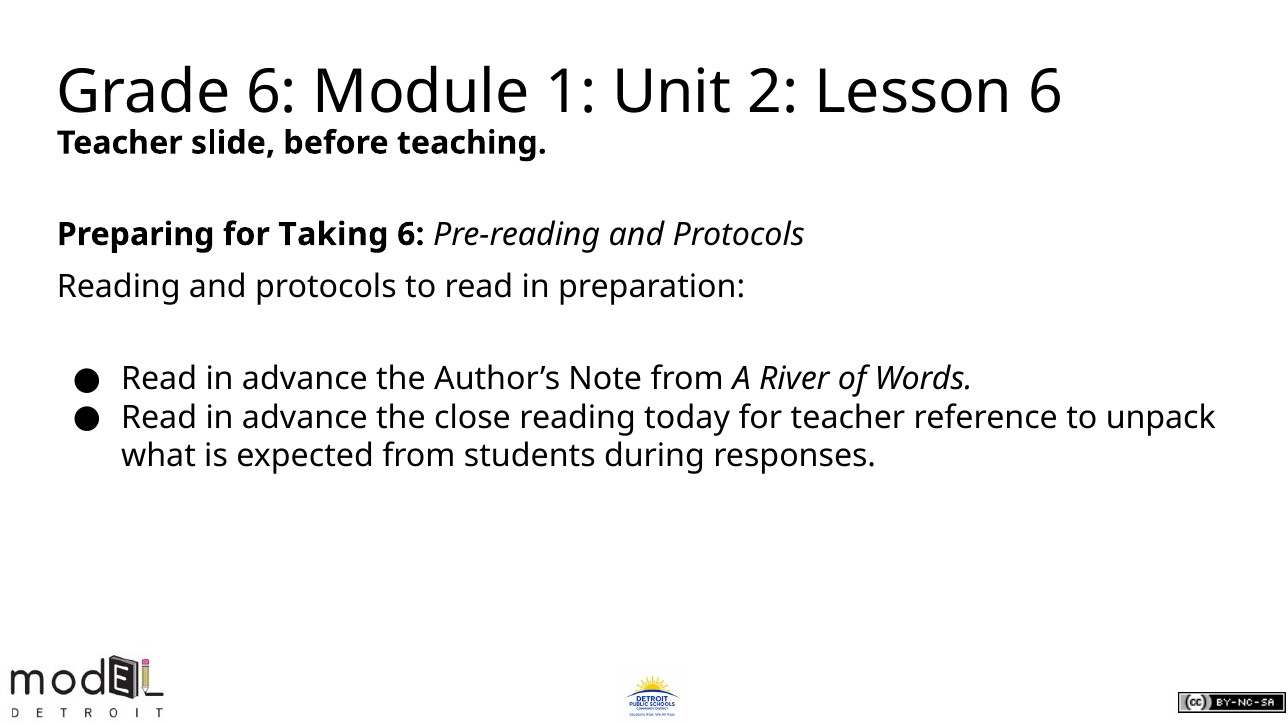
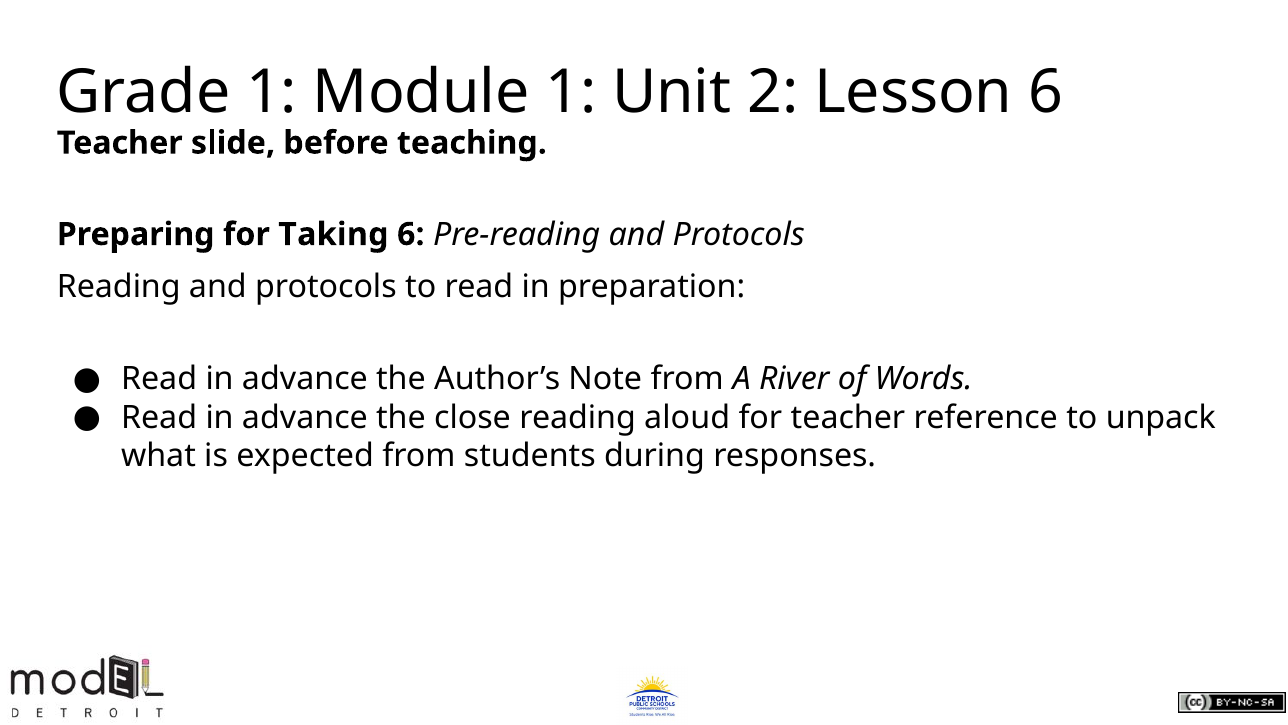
Grade 6: 6 -> 1 (272, 92)
today: today -> aloud (687, 417)
